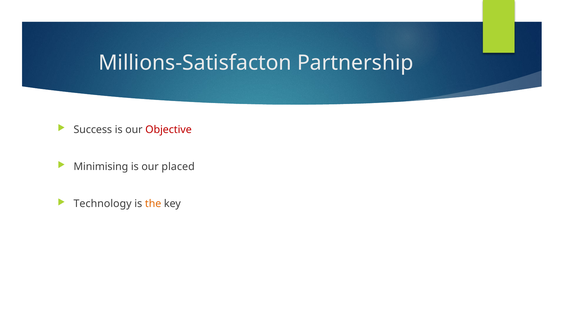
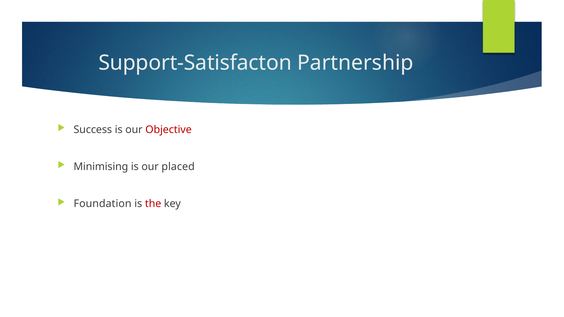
Millions-Satisfacton: Millions-Satisfacton -> Support-Satisfacton (195, 63)
Technology: Technology -> Foundation (103, 204)
the colour: orange -> red (153, 204)
